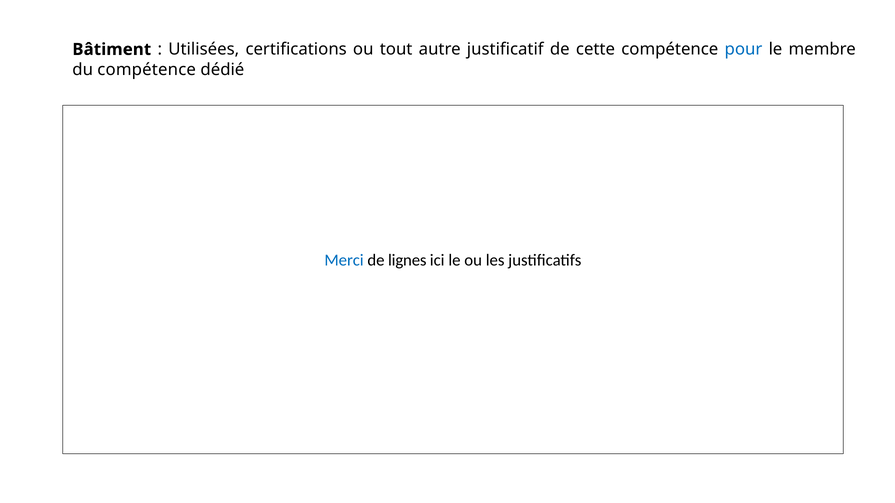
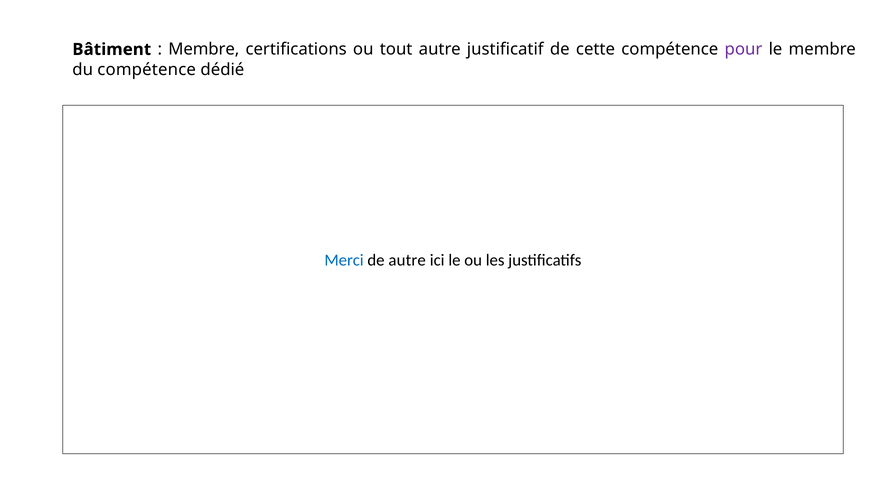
Utilisées: Utilisées -> Membre (204, 49)
pour colour: blue -> purple (743, 49)
de lignes: lignes -> autre (407, 261)
